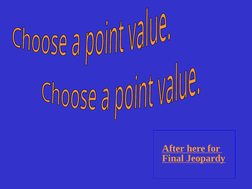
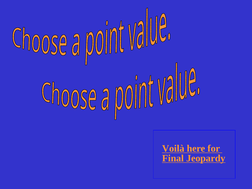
After: After -> Voilà (173, 149)
